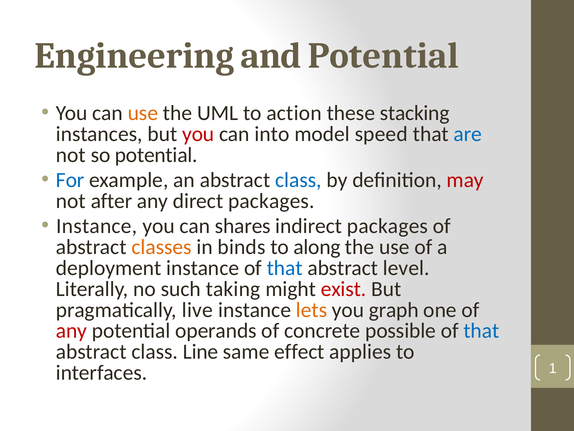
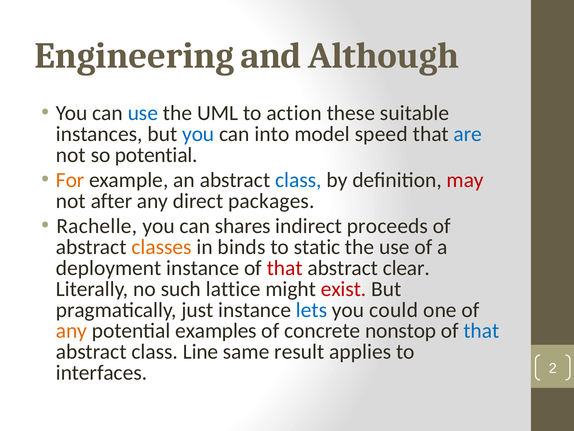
and Potential: Potential -> Although (383, 56)
use colour: orange -> blue (143, 113)
stacking: stacking -> suitable (415, 113)
you colour: red -> blue (198, 134)
For colour: blue -> orange (70, 180)
Instance: Instance -> Rachelle (97, 226)
indirect packages: packages -> proceeds (387, 226)
along: along -> static (317, 247)
that colour: blue -> red (285, 268)
level: level -> clear (406, 268)
taking: taking -> lattice (233, 289)
live: live -> just (198, 310)
lets colour: orange -> blue (312, 310)
graph: graph -> could (394, 310)
any colour: red -> orange (72, 330)
operands: operands -> examples (216, 330)
possible: possible -> nonstop (401, 330)
effect: effect -> result (299, 351)
1: 1 -> 2 (553, 368)
